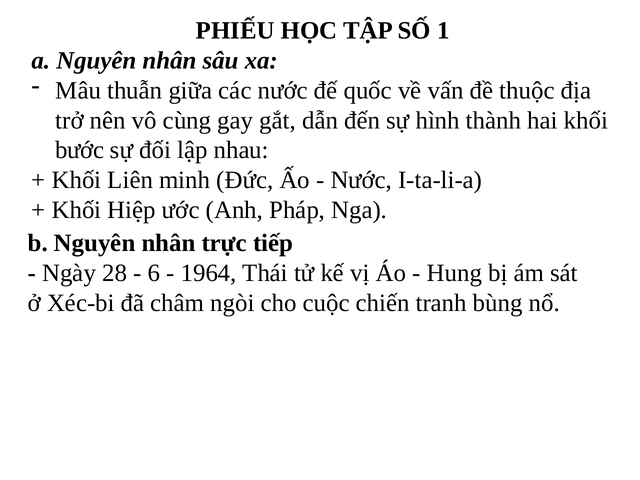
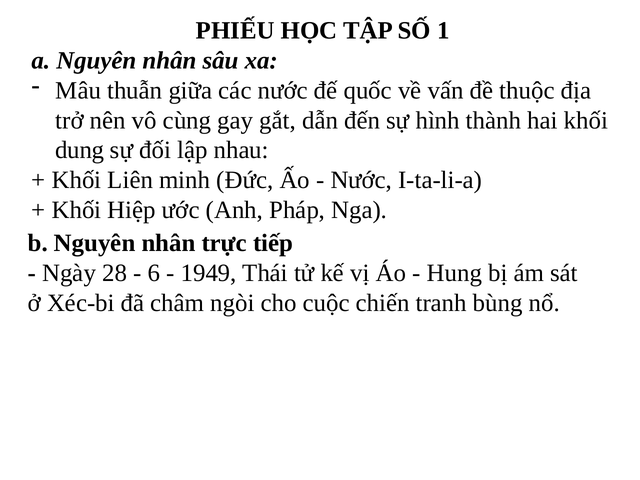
bước: bước -> dung (80, 150)
1964: 1964 -> 1949 (209, 273)
